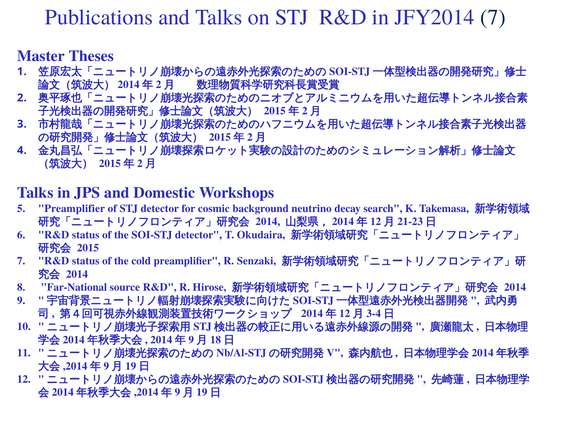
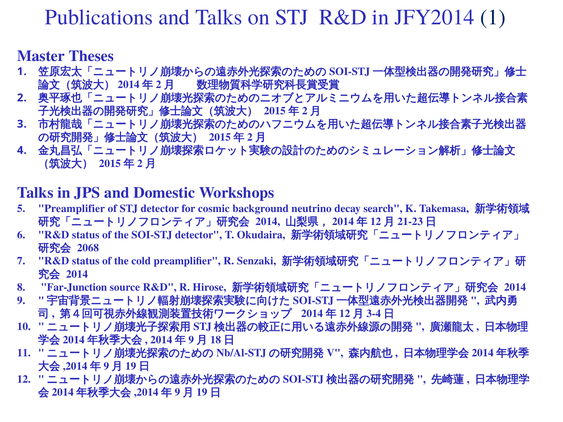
JFY2014 7: 7 -> 1 (493, 17)
2015: 2015 -> 2068 (88, 248)
Far-National: Far-National -> Far-Junction (74, 287)
